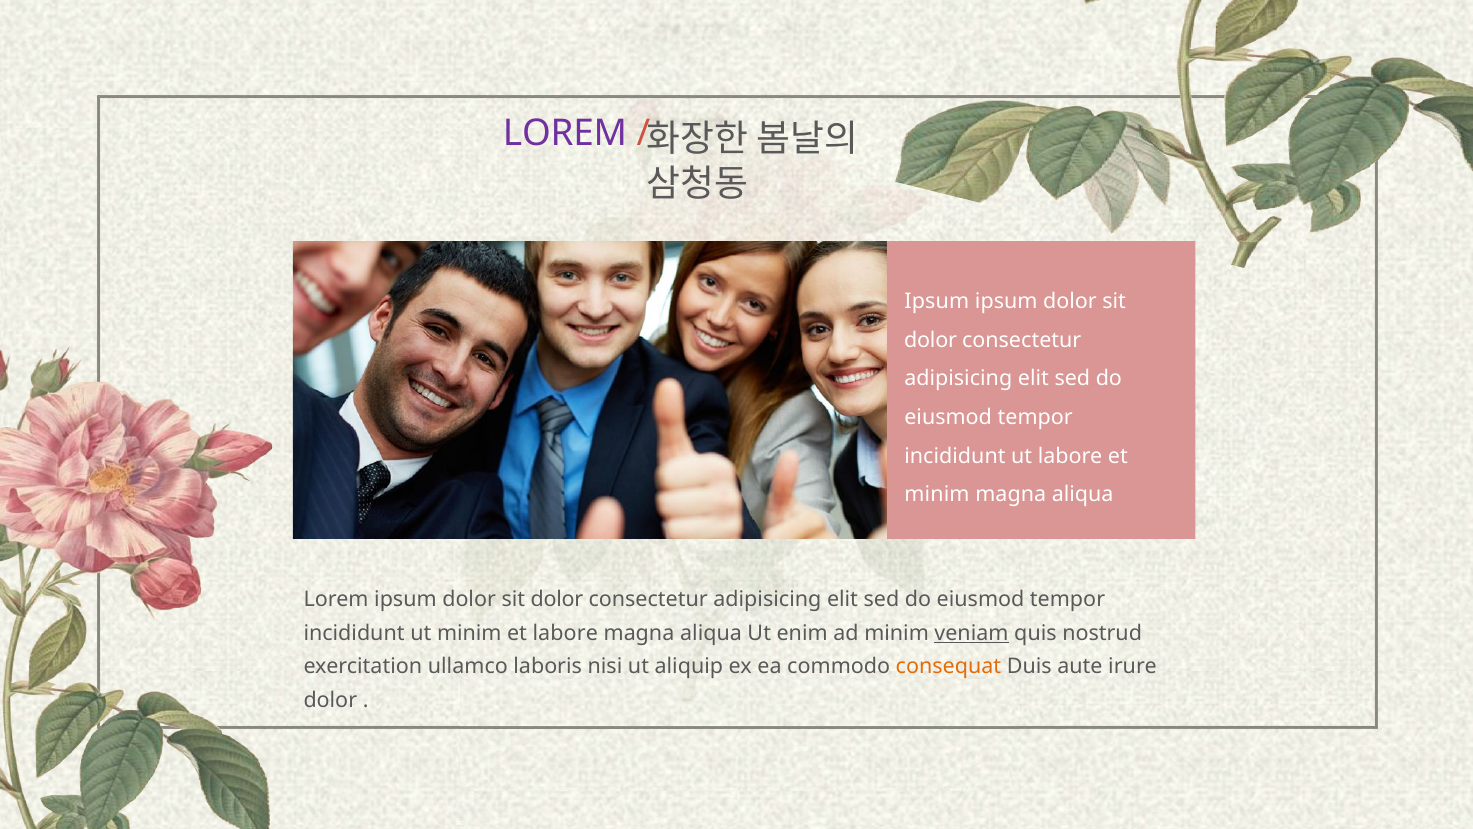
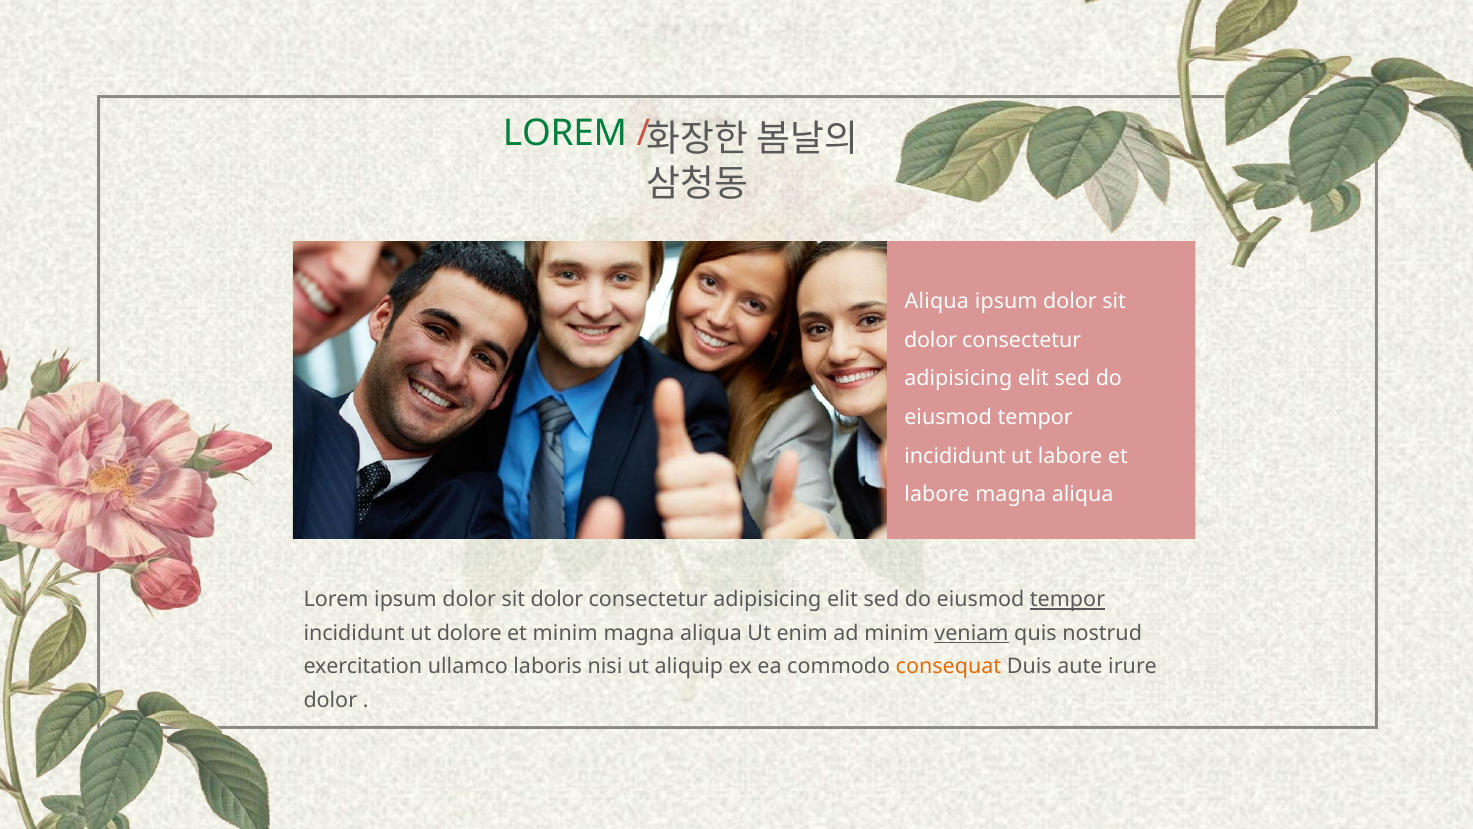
LOREM colour: purple -> green (565, 133)
Ipsum: Ipsum -> Aliqua (937, 301)
minim: minim -> labore (937, 495)
tempor underline: none -> present (1068, 600)
ut minim: minim -> dolore (469, 633)
et labore: labore -> minim (565, 633)
